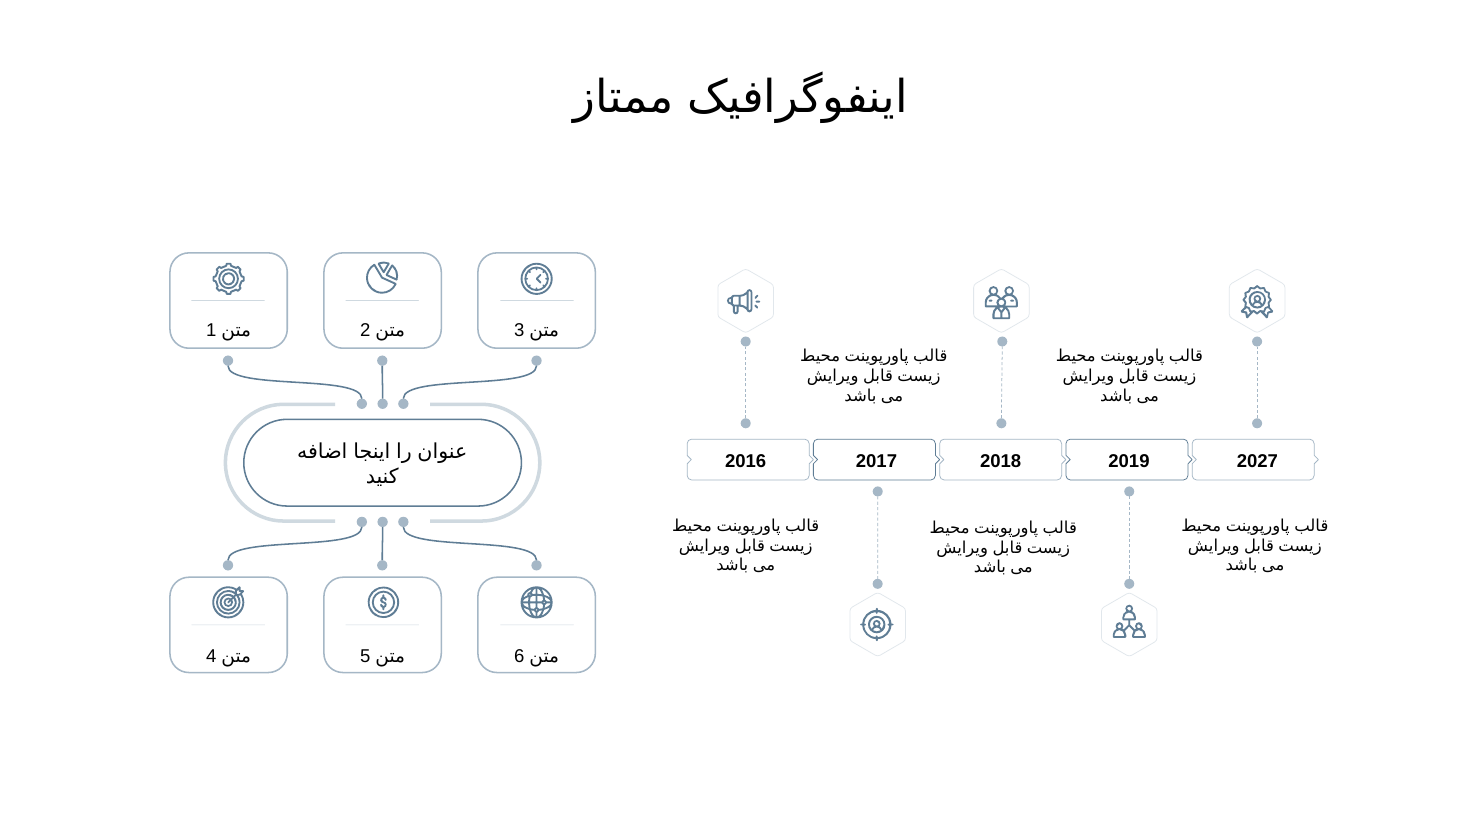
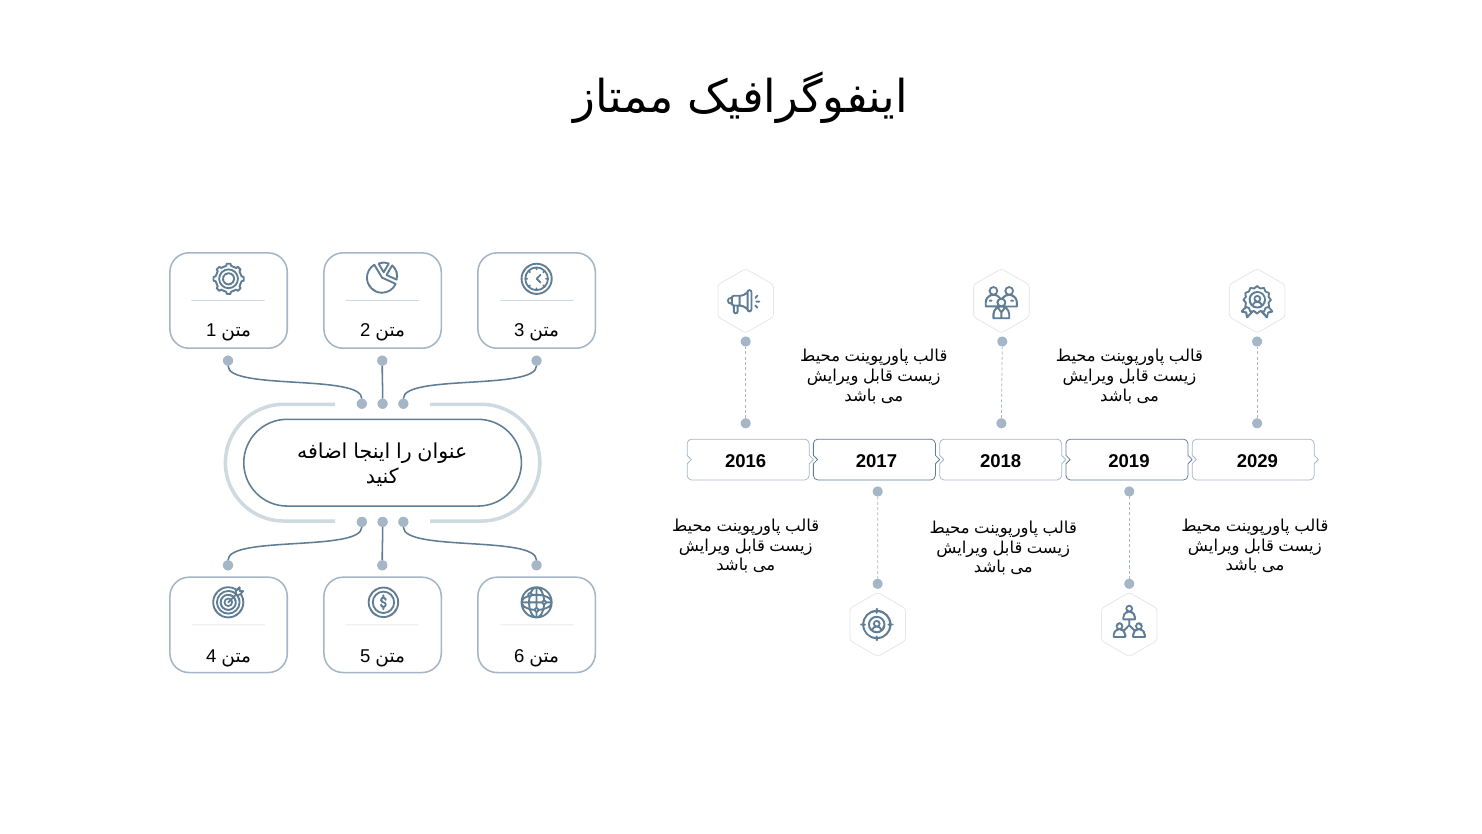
2027: 2027 -> 2029 (1257, 461)
